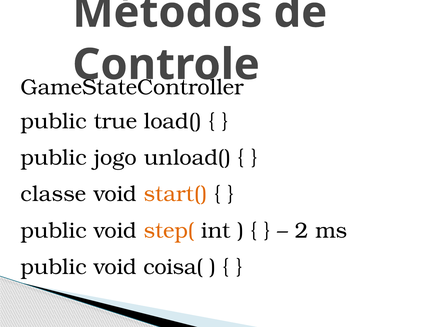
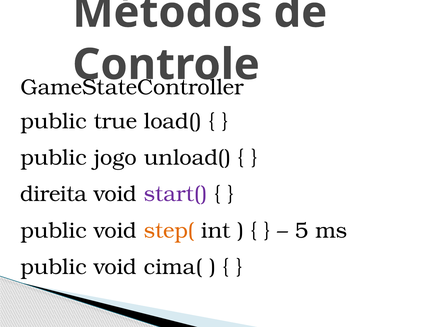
classe: classe -> direita (54, 194)
start( colour: orange -> purple (176, 194)
2: 2 -> 5 (302, 230)
coisa(: coisa( -> cima( (173, 267)
